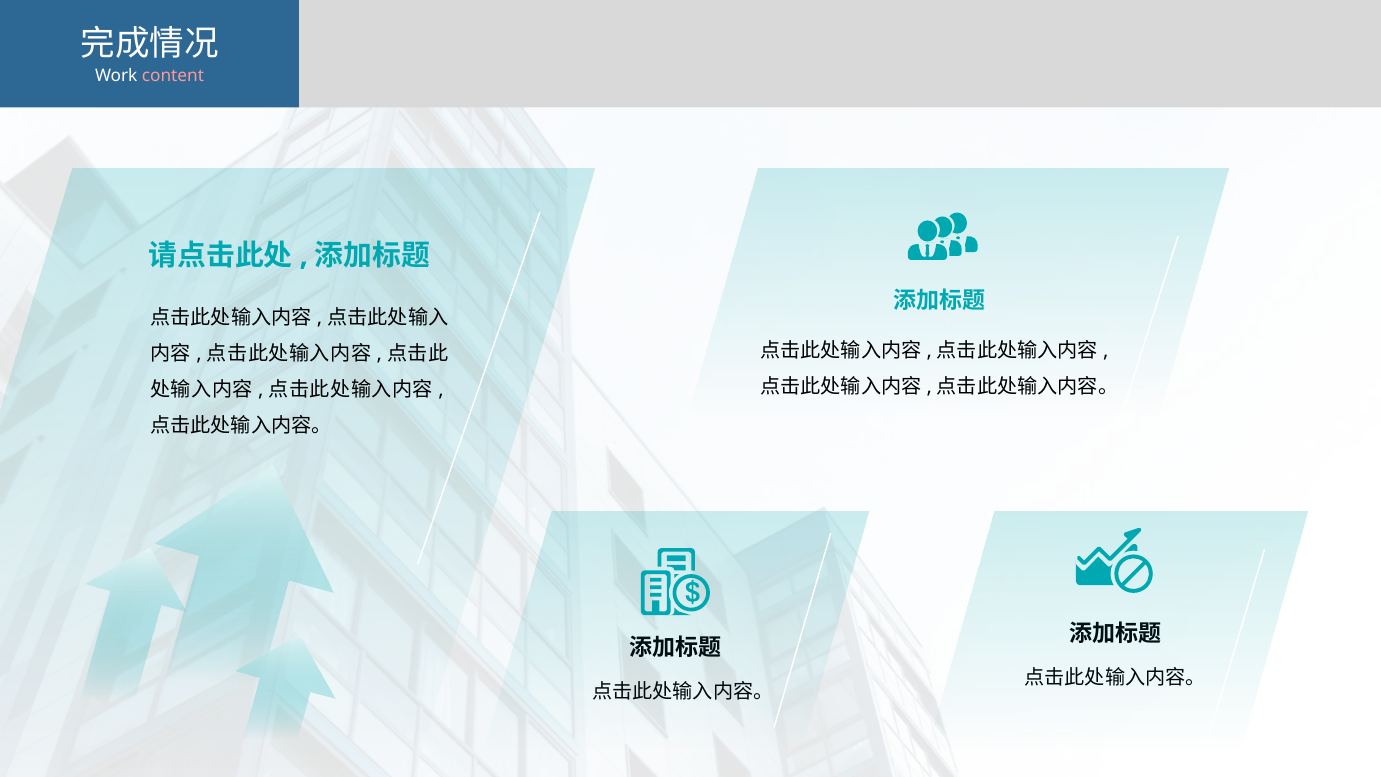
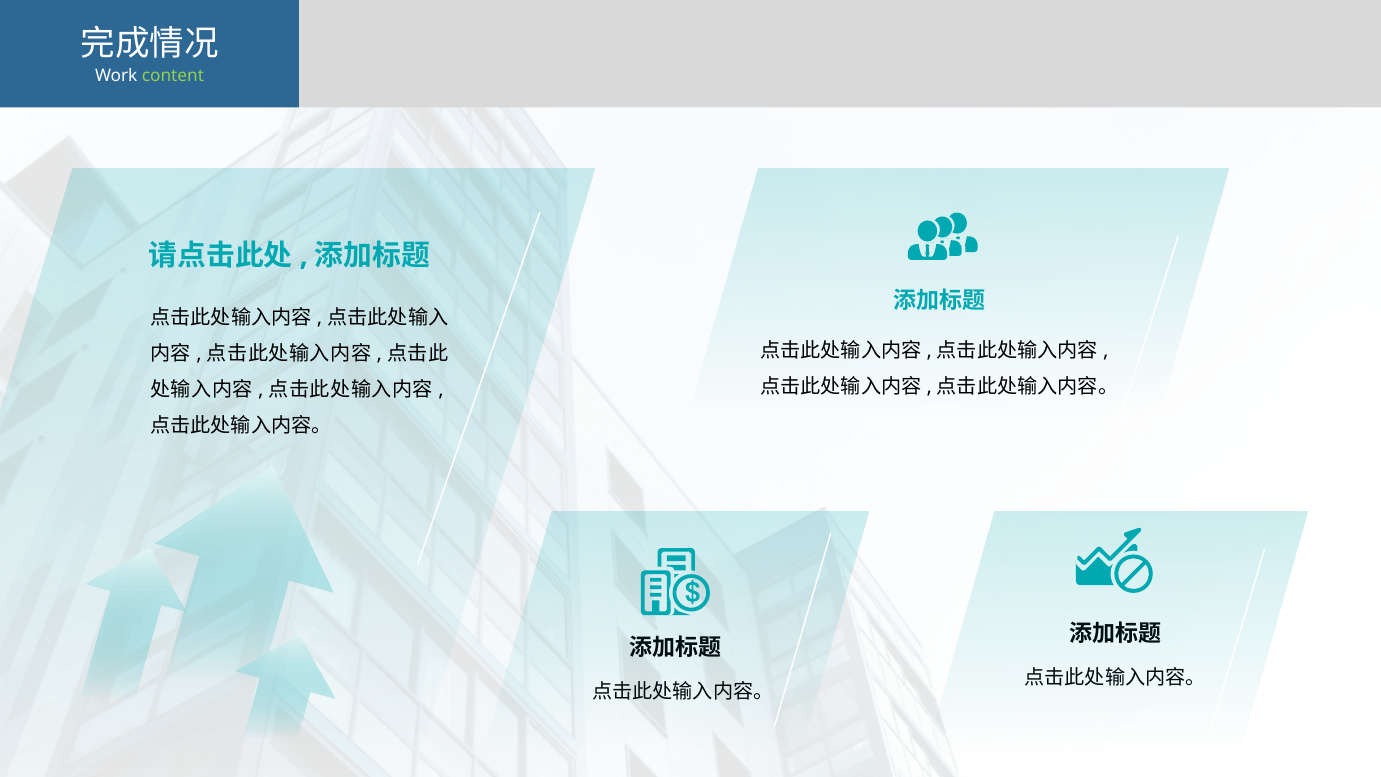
content colour: pink -> light green (173, 76)
